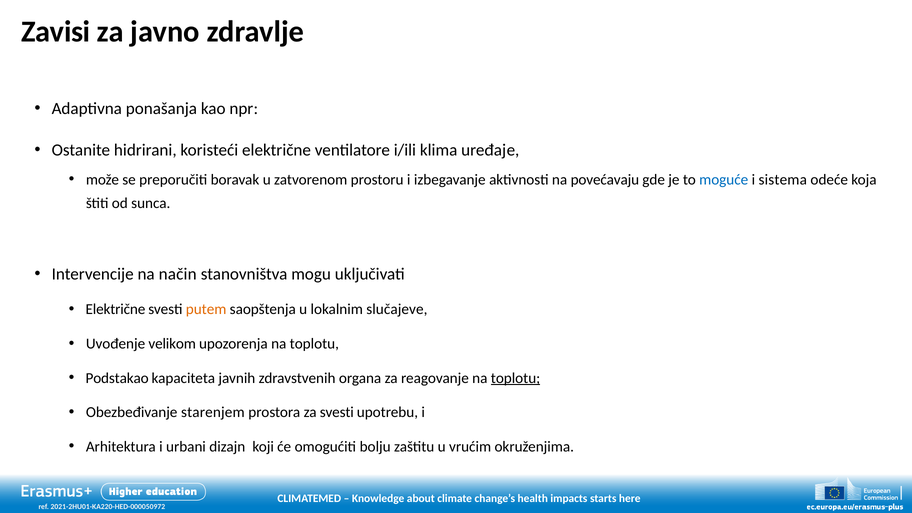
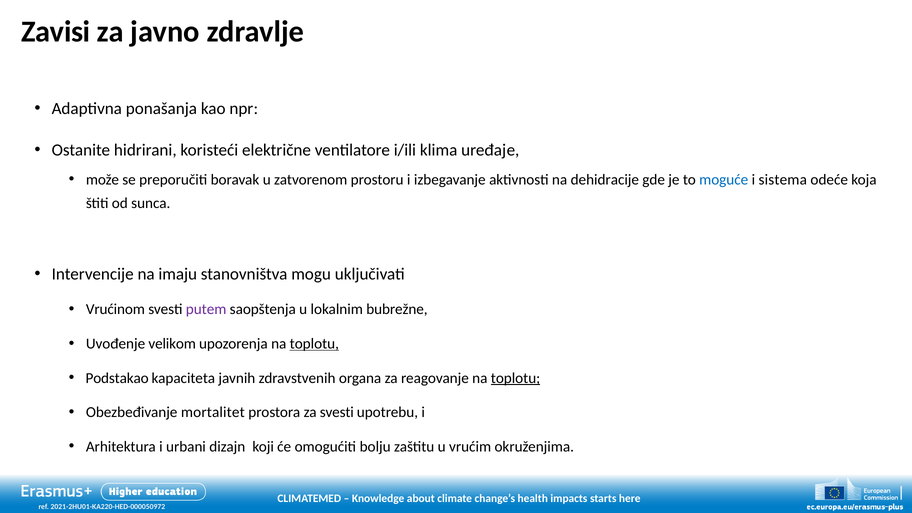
povećavaju: povećavaju -> dehidracije (605, 180)
način: način -> imaju (178, 274)
Električne: Električne -> Vrućinom (115, 309)
putem colour: orange -> purple (206, 309)
slučajeve: slučajeve -> bubrežne (397, 309)
toplotu underline: none -> present (314, 344)
starenjem: starenjem -> mortalitet (213, 412)
